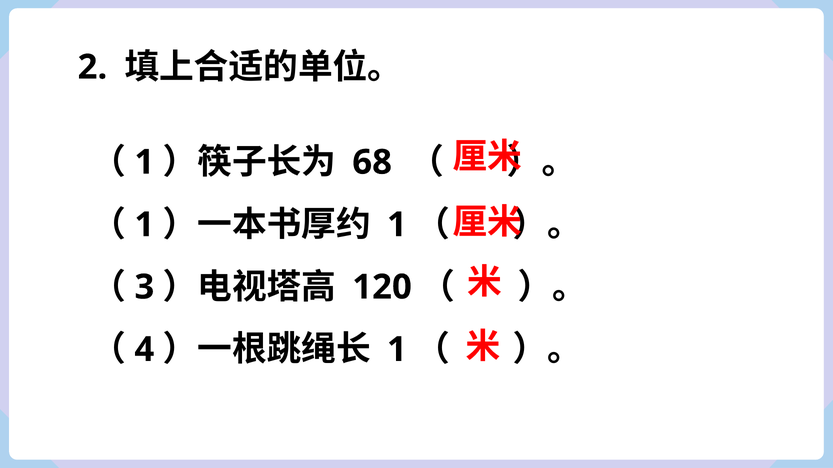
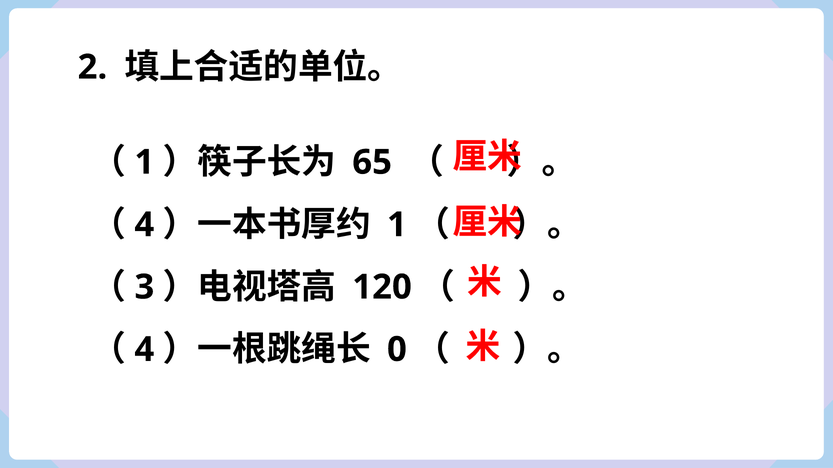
68: 68 -> 65 (372, 162)
1: 1 -> 4 (144, 225)
1: 1 -> 0 (397, 350)
